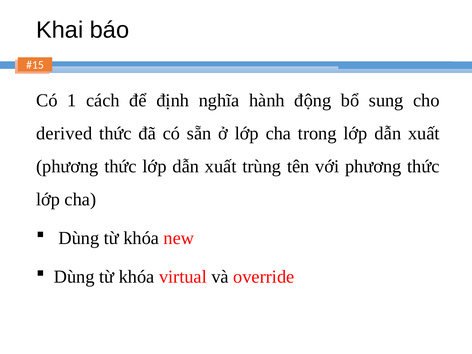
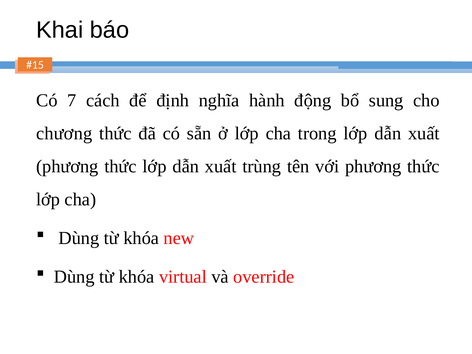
1: 1 -> 7 (72, 100)
derived: derived -> chương (64, 133)
